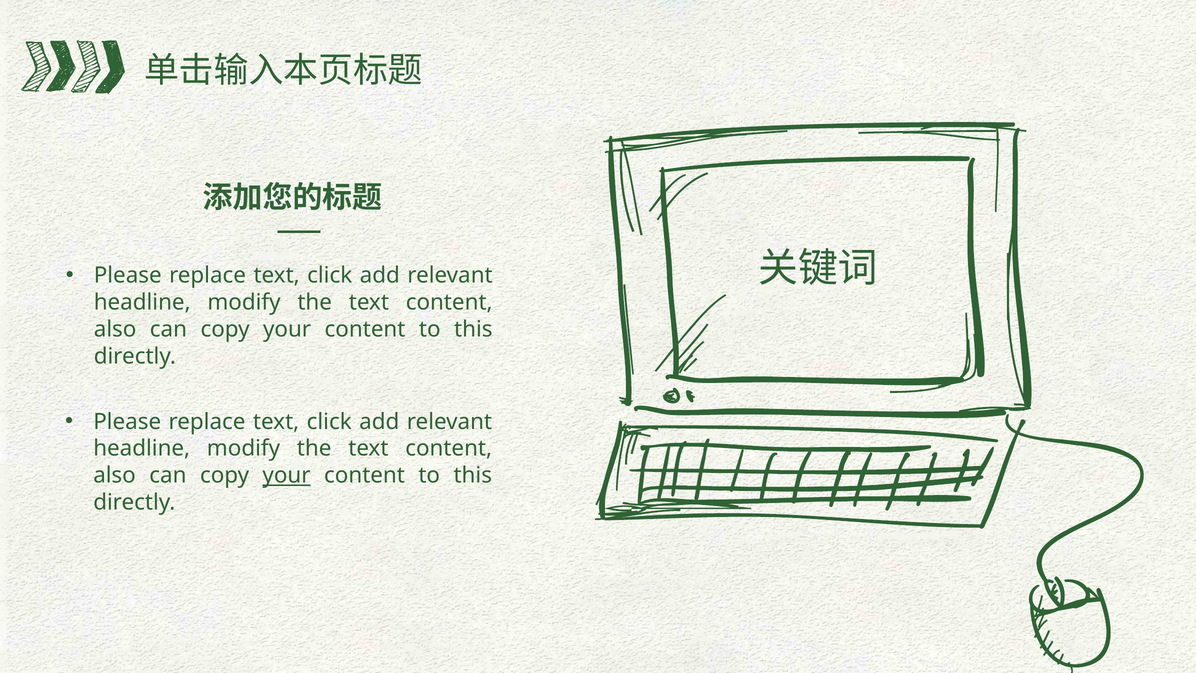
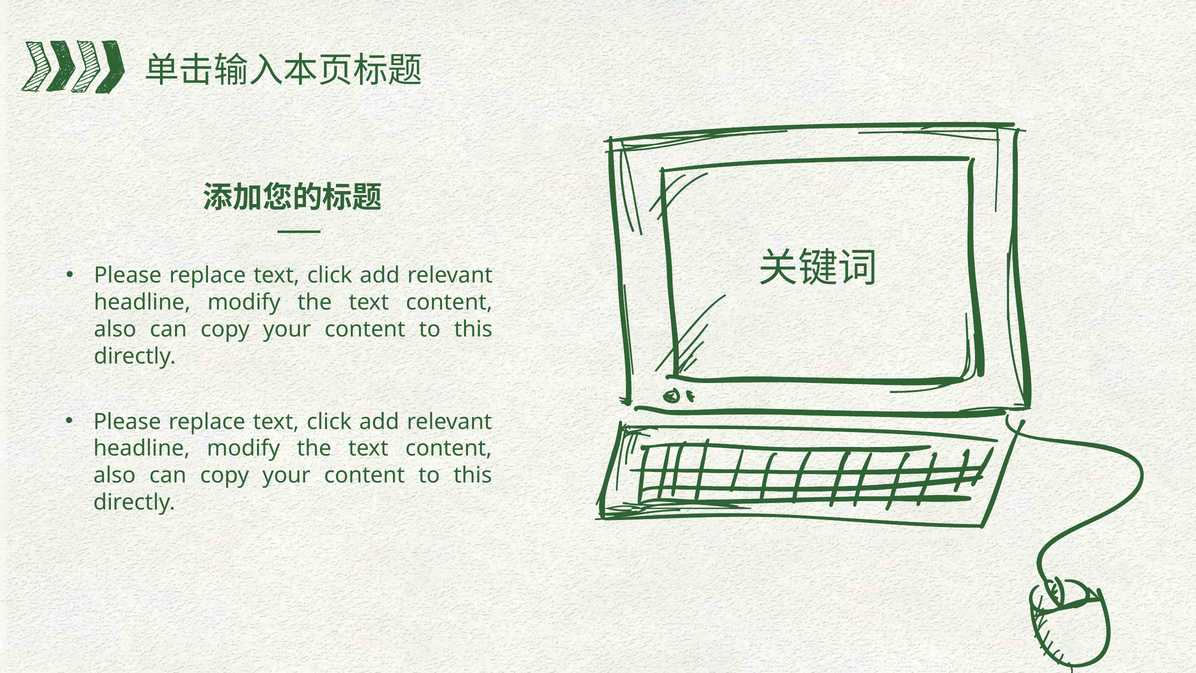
your underline: present -> none (287, 475)
